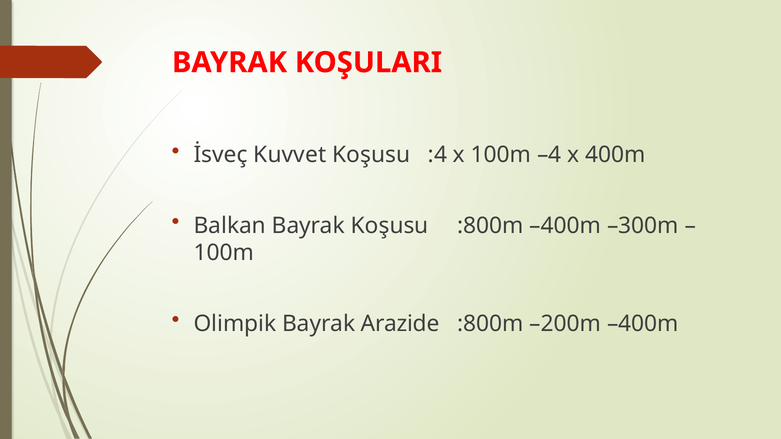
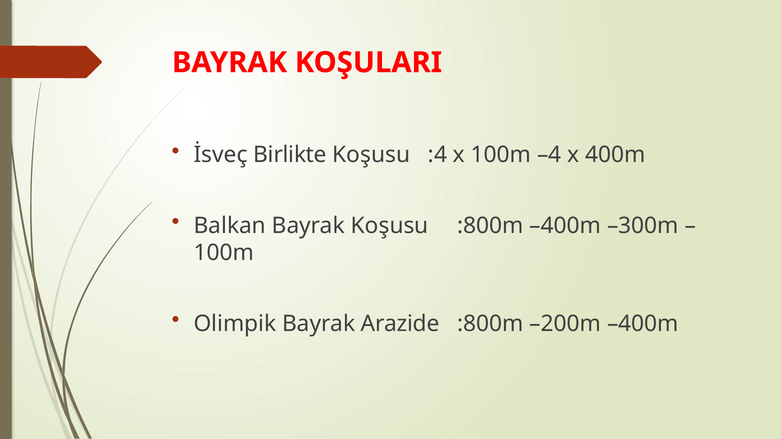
Kuvvet: Kuvvet -> Birlikte (290, 155)
